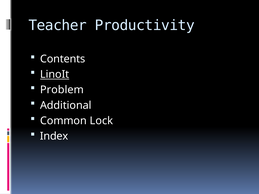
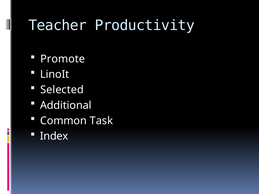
Contents: Contents -> Promote (63, 59)
LinoIt underline: present -> none (55, 74)
Problem: Problem -> Selected (62, 90)
Lock: Lock -> Task (101, 121)
